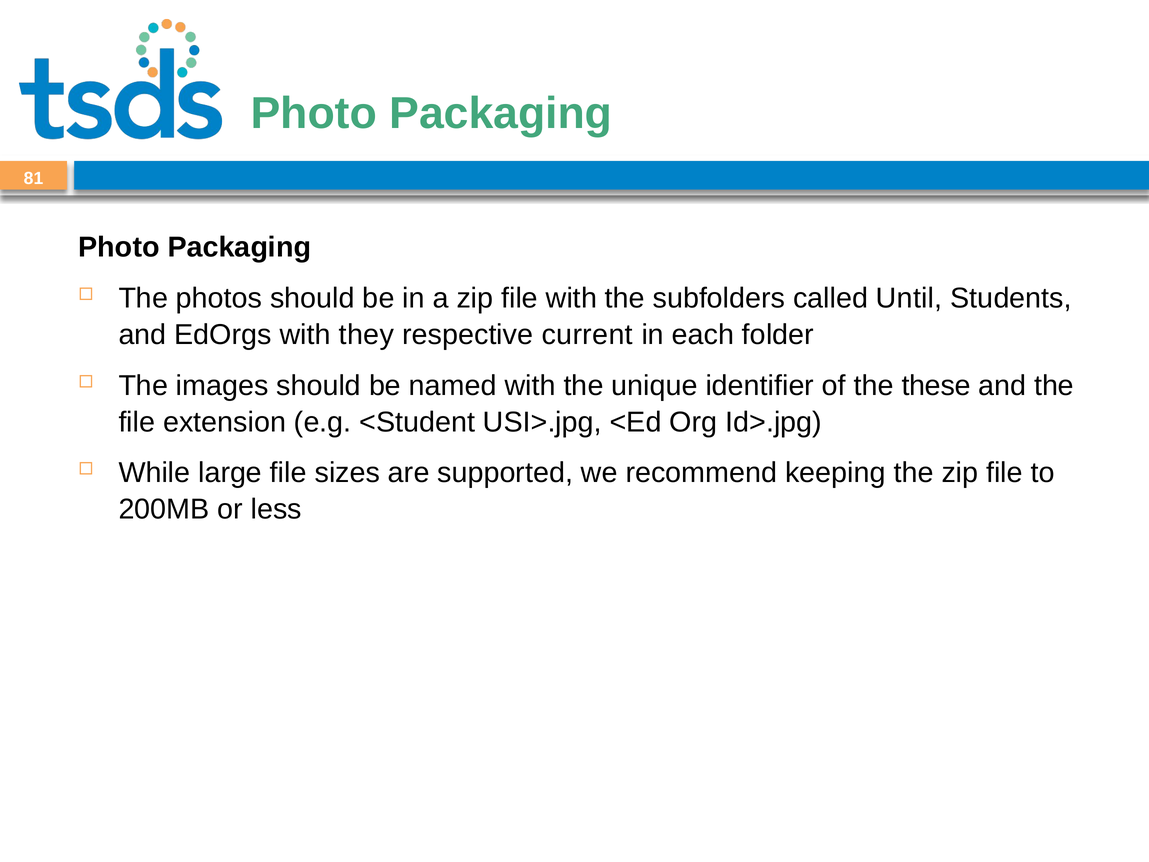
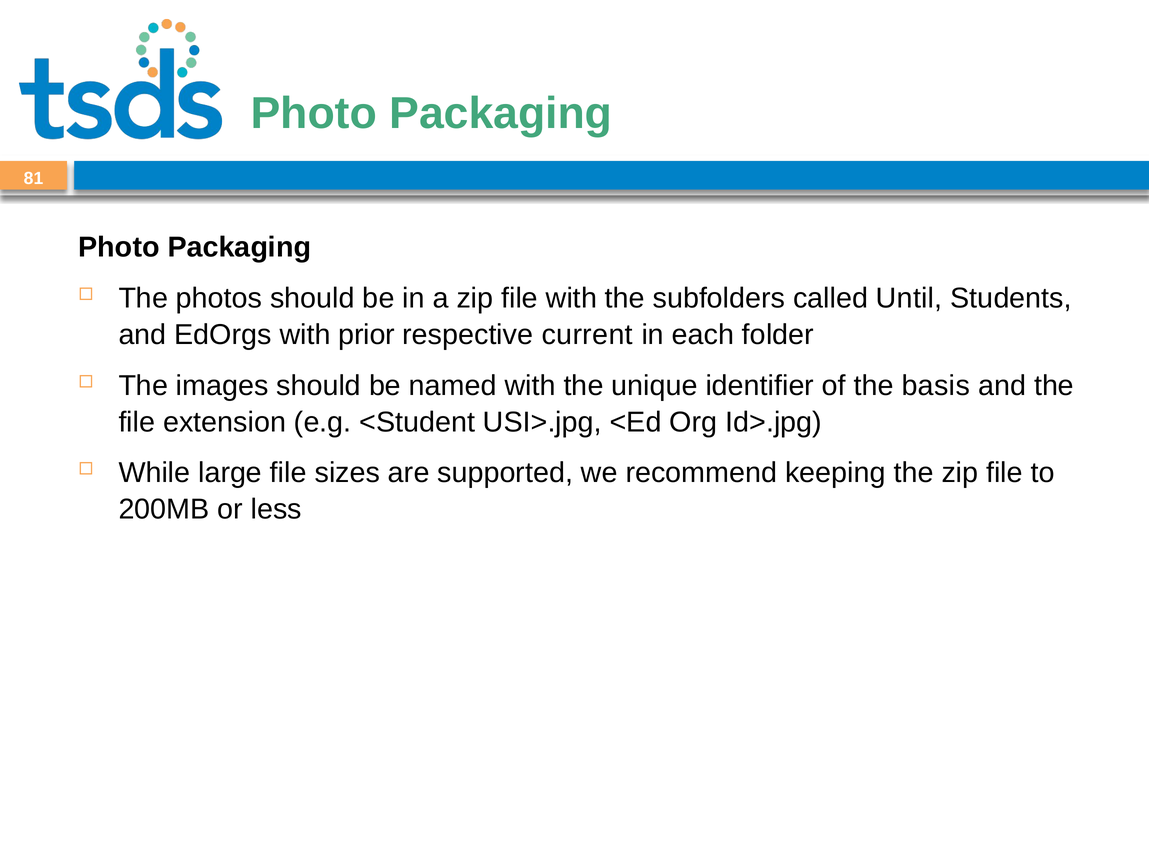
they: they -> prior (367, 335)
these: these -> basis (936, 385)
